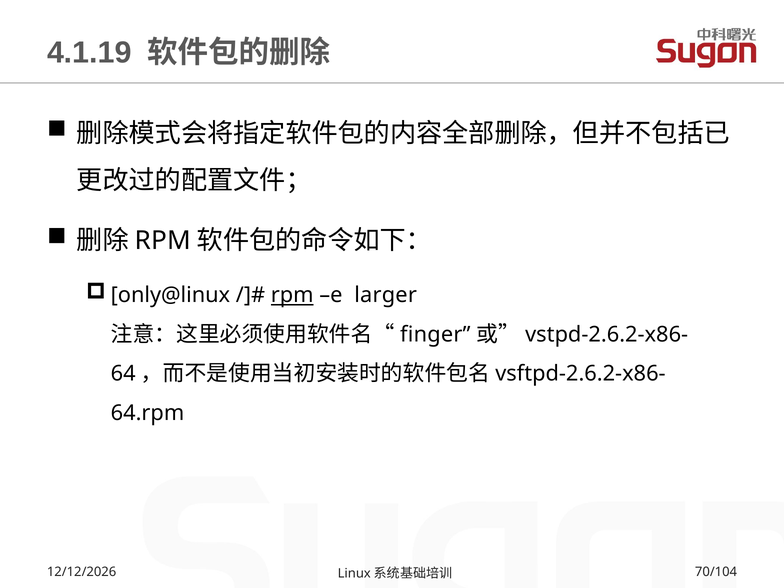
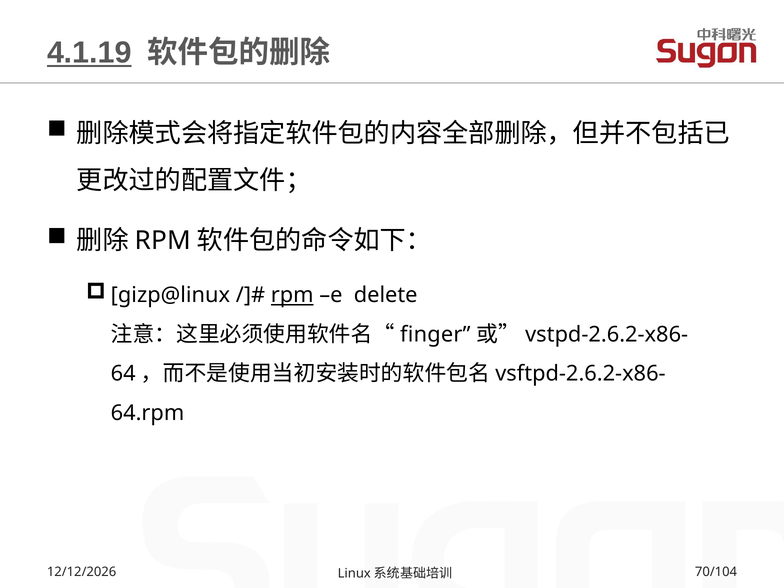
4.1.19 underline: none -> present (89, 53)
only@linux: only@linux -> gizp@linux (170, 295)
larger: larger -> delete (386, 295)
